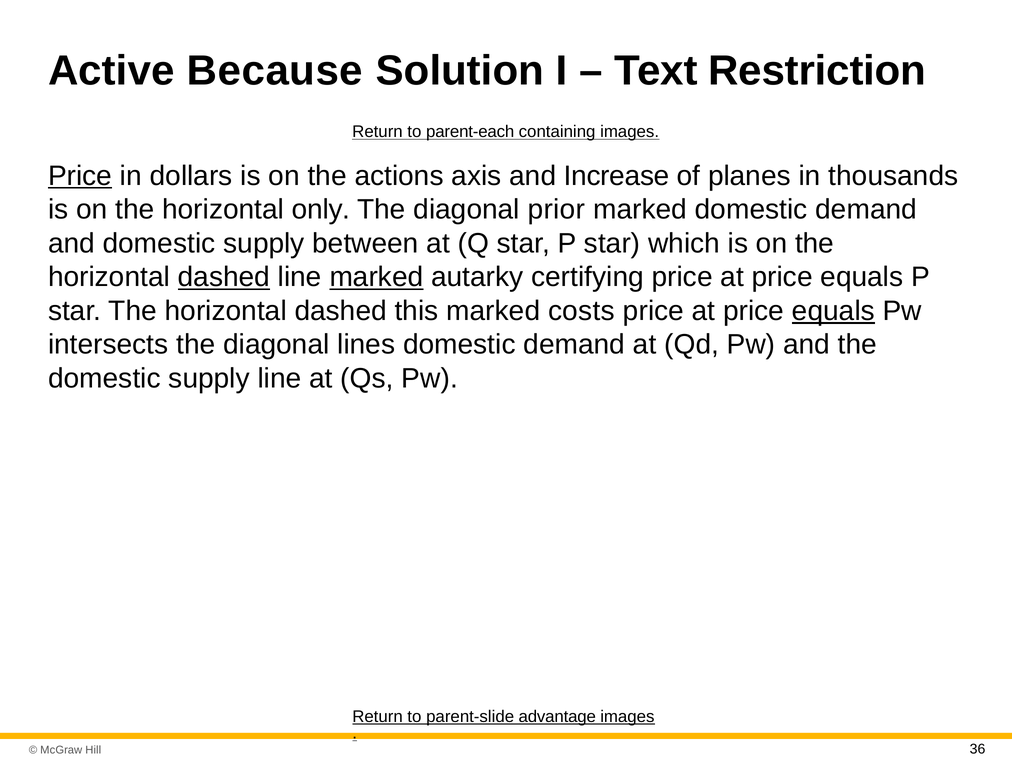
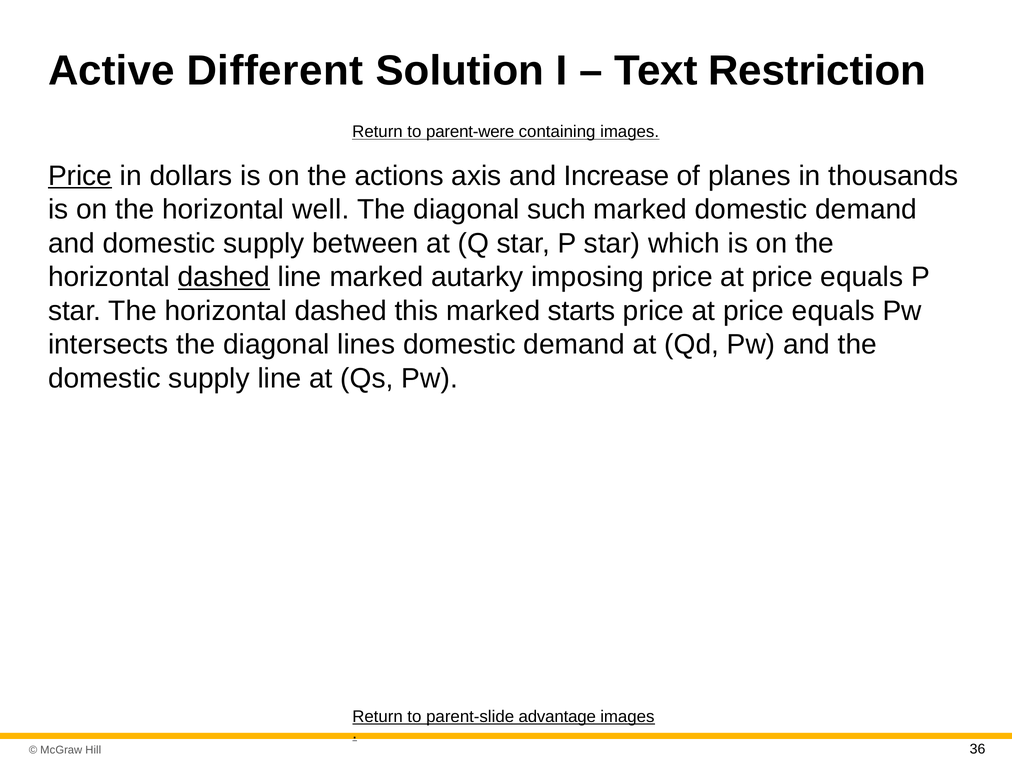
Because: Because -> Different (275, 71)
parent-each: parent-each -> parent-were (470, 132)
only: only -> well (321, 210)
prior: prior -> such (557, 210)
marked underline: present -> none (376, 277)
certifying: certifying -> imposing (587, 277)
costs: costs -> starts (582, 311)
equals underline: present -> none (833, 311)
